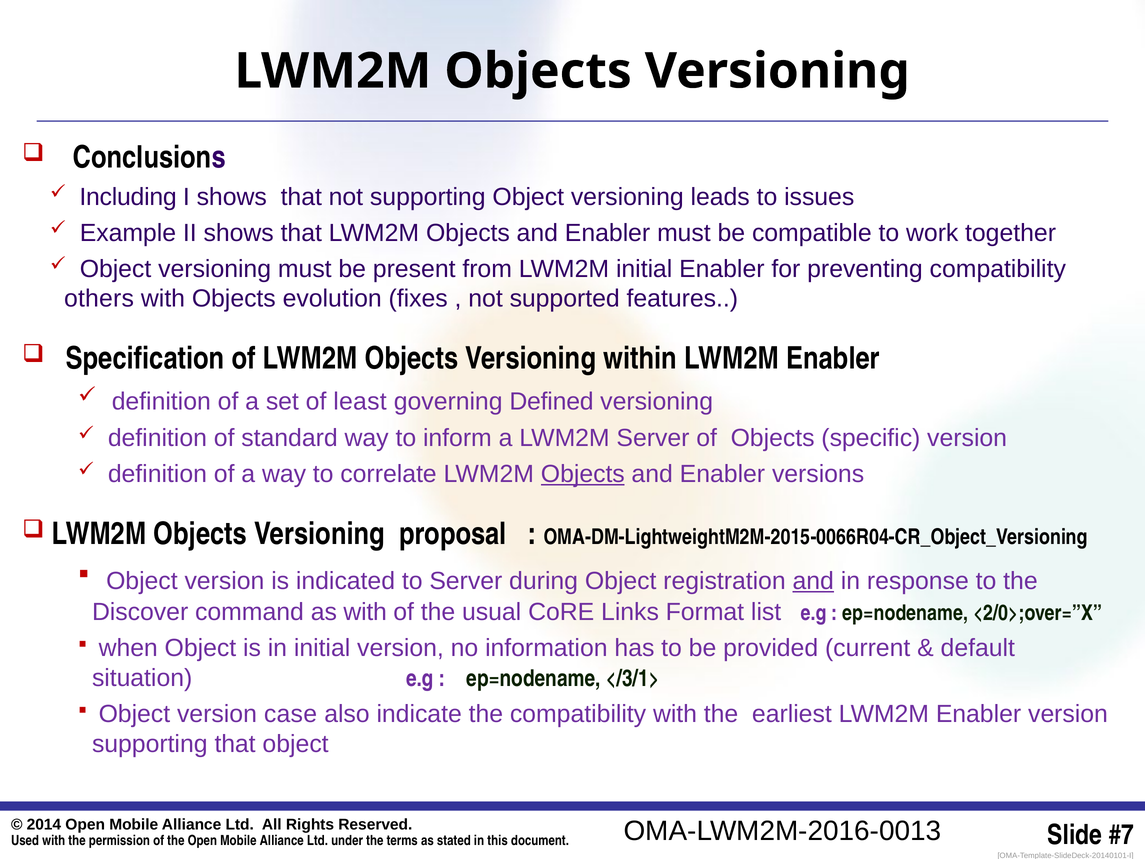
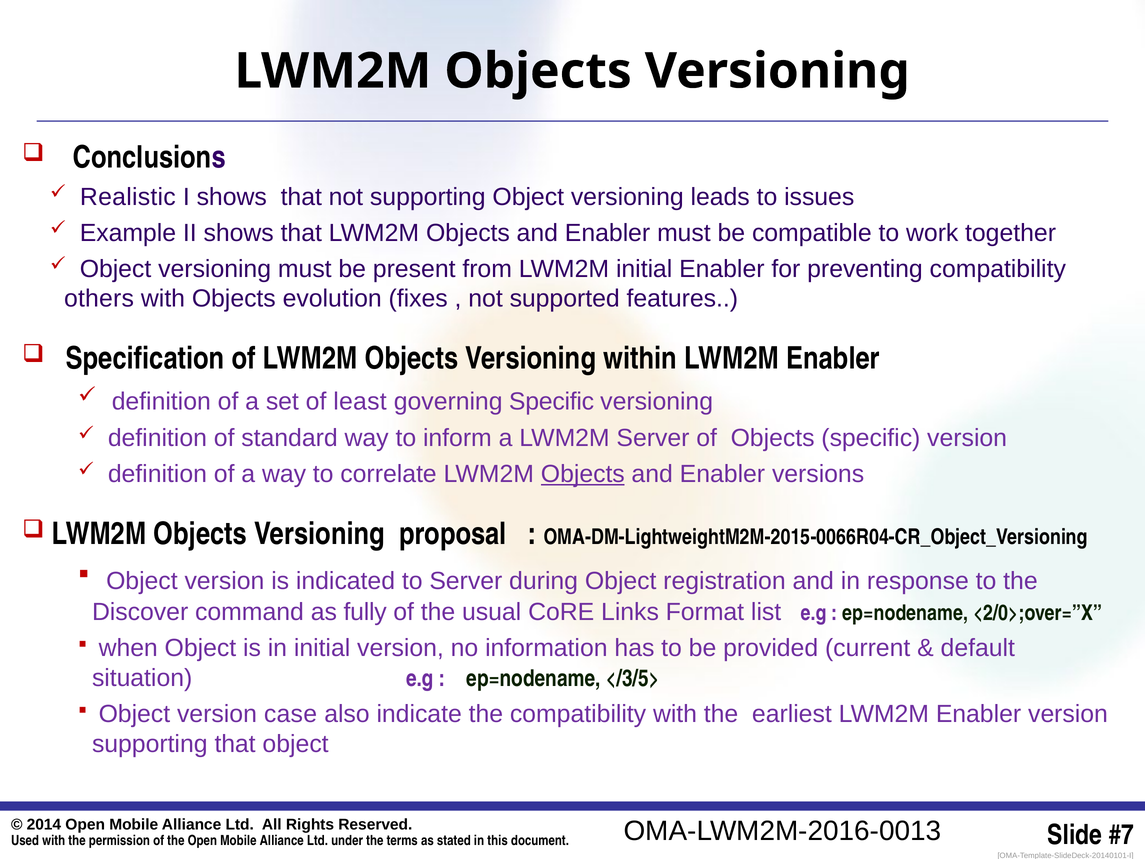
Including: Including -> Realistic (128, 197)
governing Defined: Defined -> Specific (552, 402)
and underline: present -> none (813, 581)
as with: with -> fully (365, 612)
</3/1>: </3/1> -> </3/5> (633, 678)
